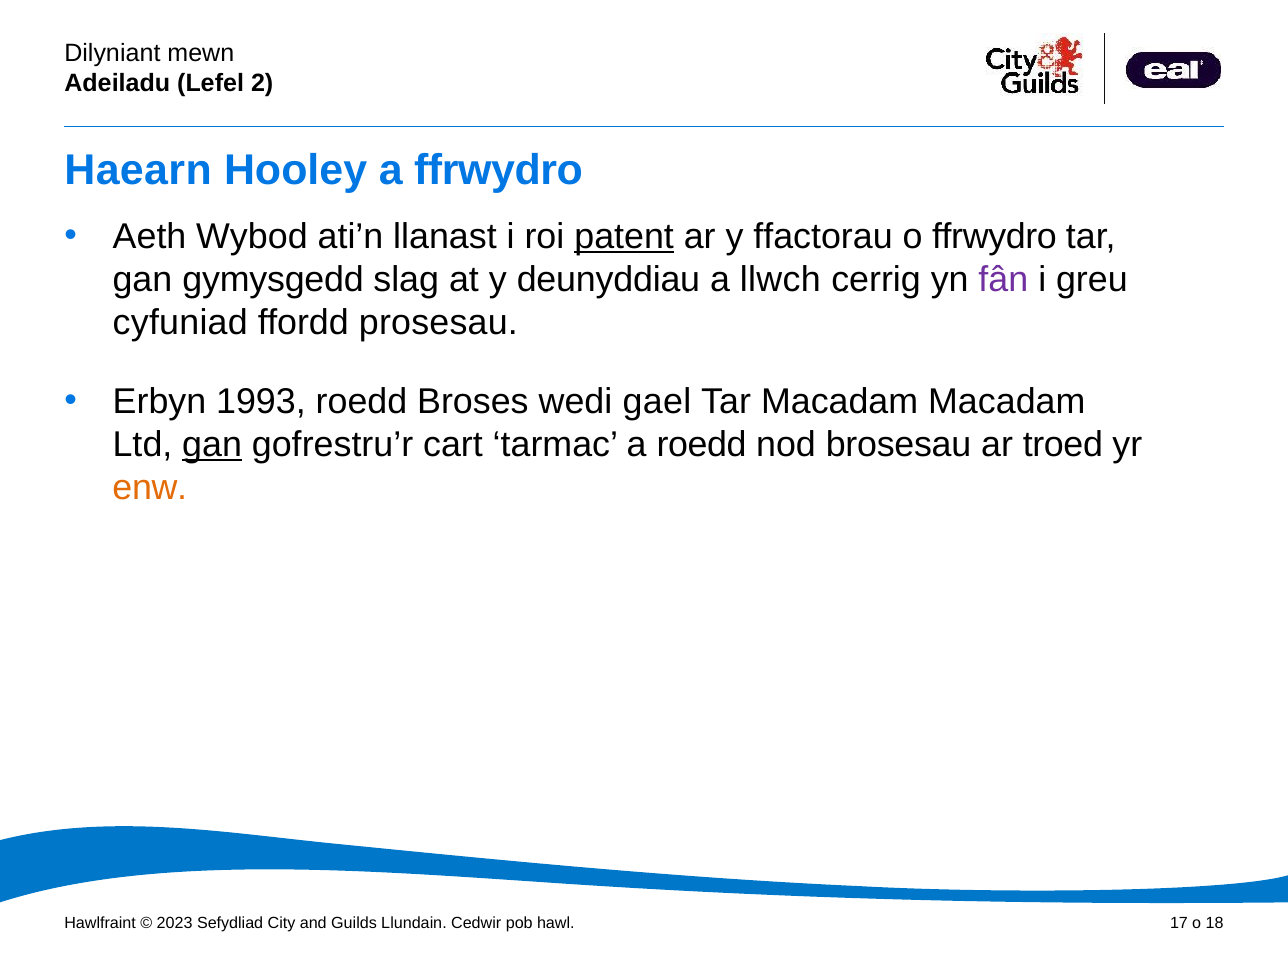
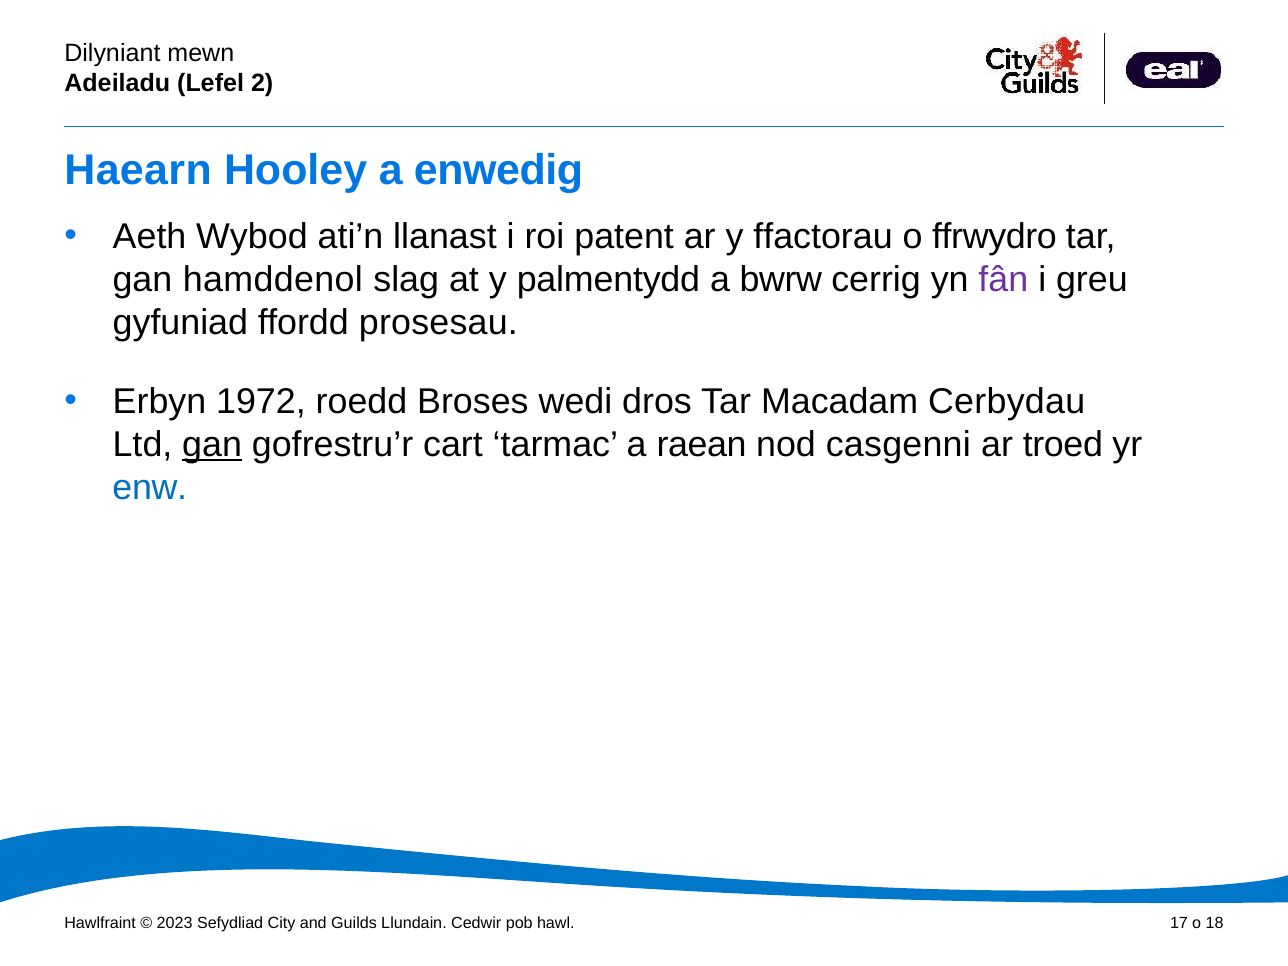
a ffrwydro: ffrwydro -> enwedig (498, 171)
patent underline: present -> none (624, 237)
gymysgedd: gymysgedd -> hamddenol (273, 280)
deunyddiau: deunyddiau -> palmentydd (608, 280)
llwch: llwch -> bwrw (781, 280)
cyfuniad: cyfuniad -> gyfuniad (180, 323)
1993: 1993 -> 1972 (261, 402)
gael: gael -> dros (657, 402)
Macadam Macadam: Macadam -> Cerbydau (1007, 402)
a roedd: roedd -> raean (702, 445)
brosesau: brosesau -> casgenni (898, 445)
enw colour: orange -> blue (150, 488)
